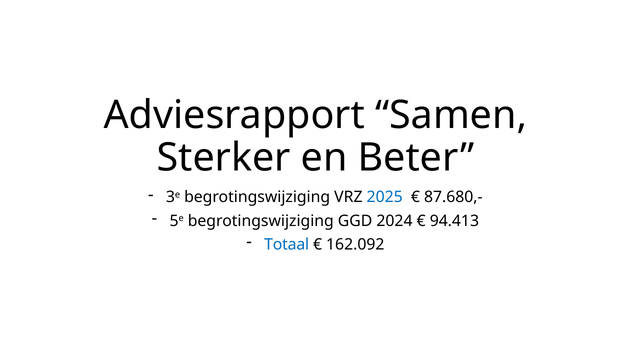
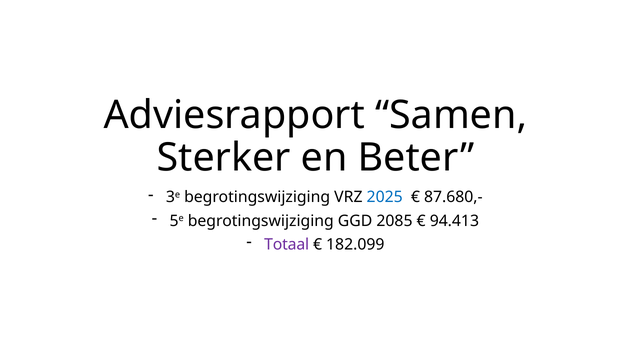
2024: 2024 -> 2085 (394, 221)
Totaal colour: blue -> purple (287, 244)
162.092: 162.092 -> 182.099 (355, 244)
